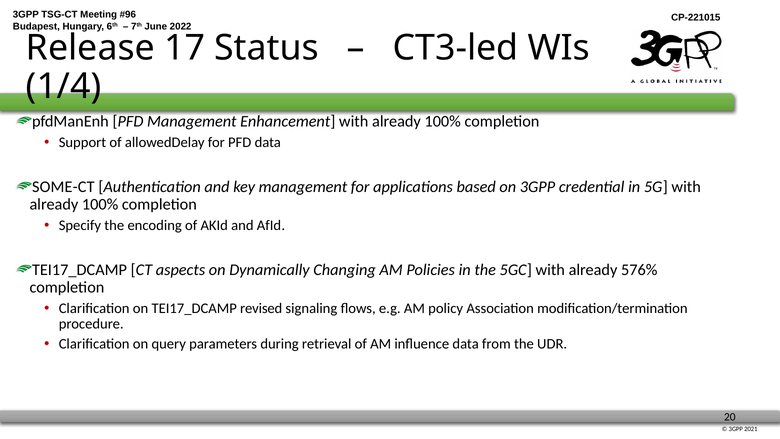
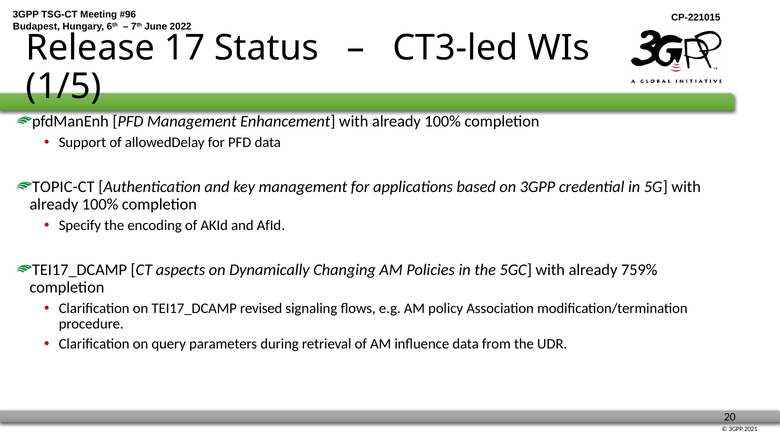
1/4: 1/4 -> 1/5 (64, 87)
SOME-CT: SOME-CT -> TOPIC-CT (63, 187)
576%: 576% -> 759% (639, 270)
